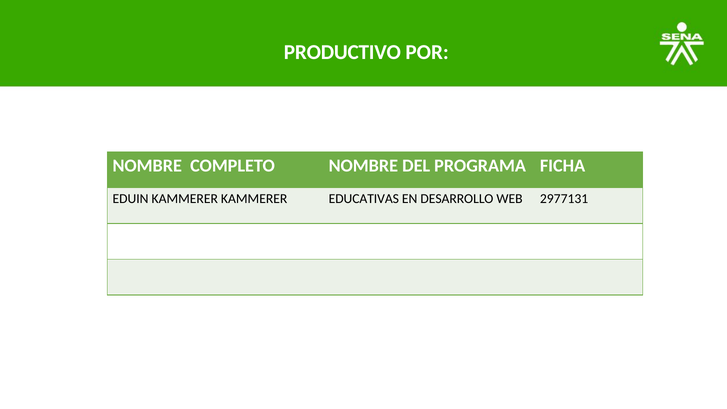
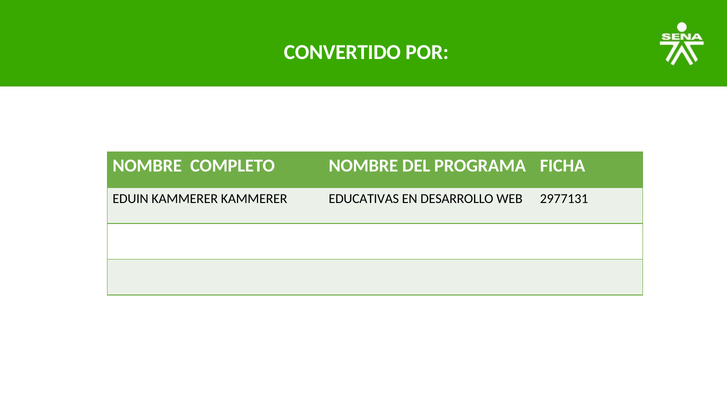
PRODUCTIVO: PRODUCTIVO -> CONVERTIDO (342, 52)
